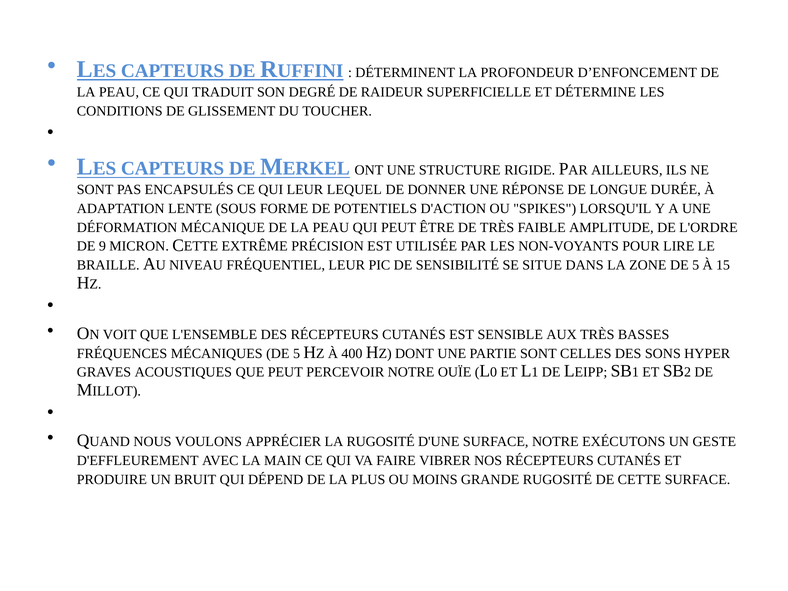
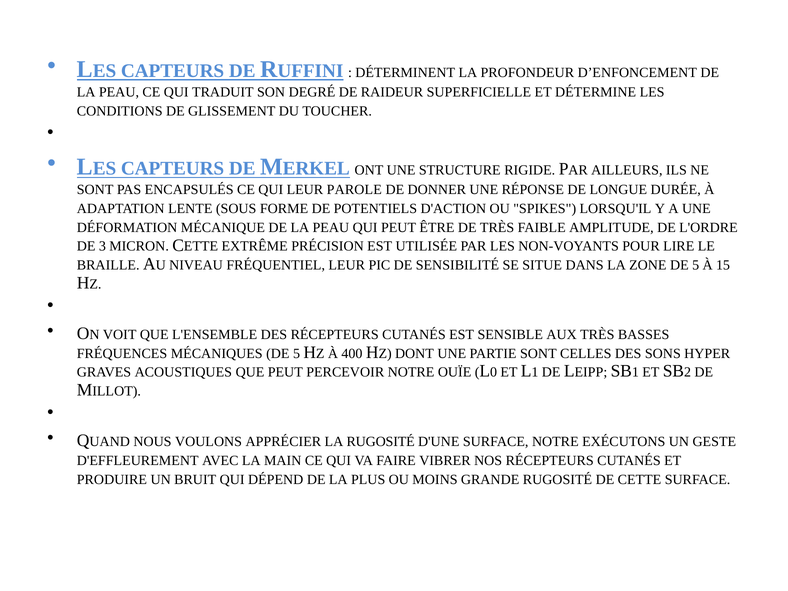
LEQUEL: LEQUEL -> PAROLE (354, 190)
9: 9 -> 3 (102, 246)
